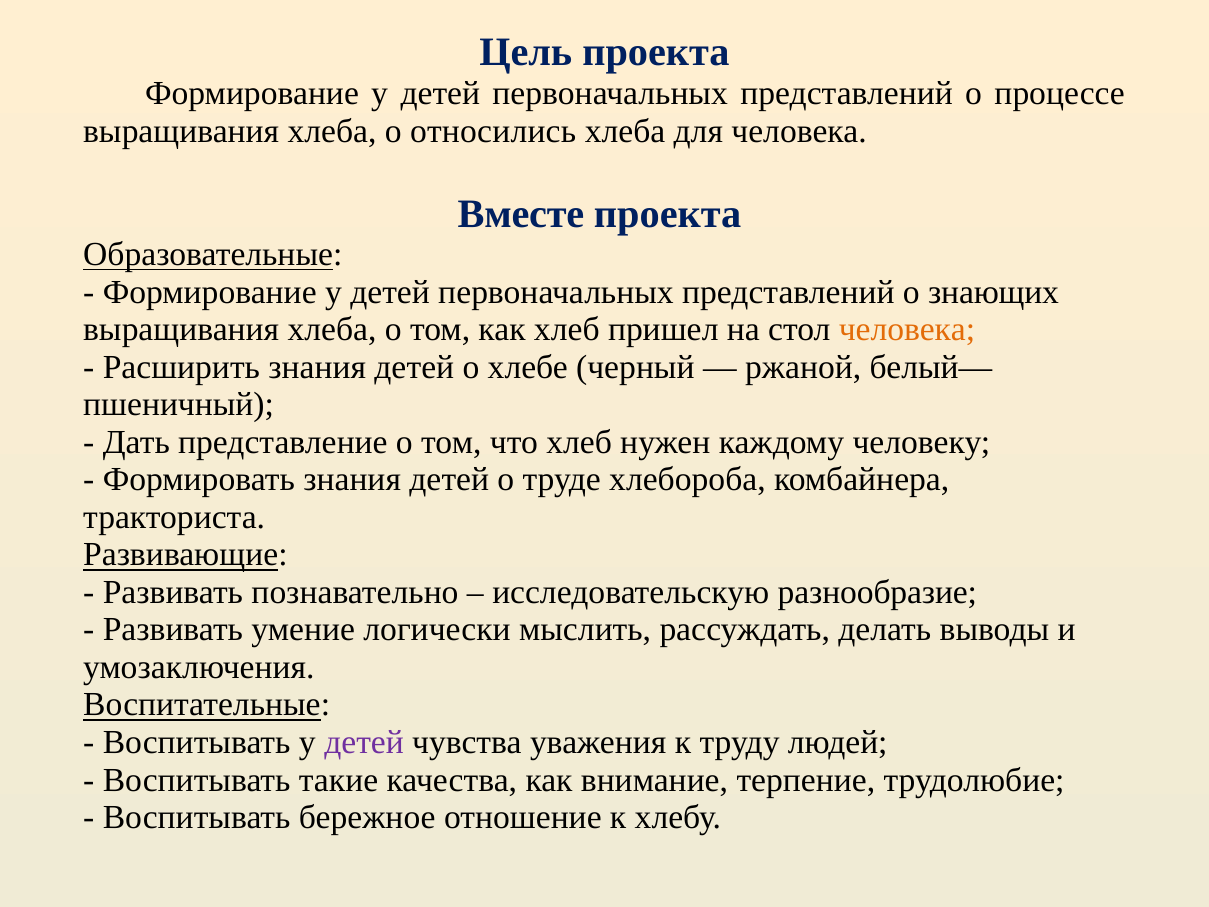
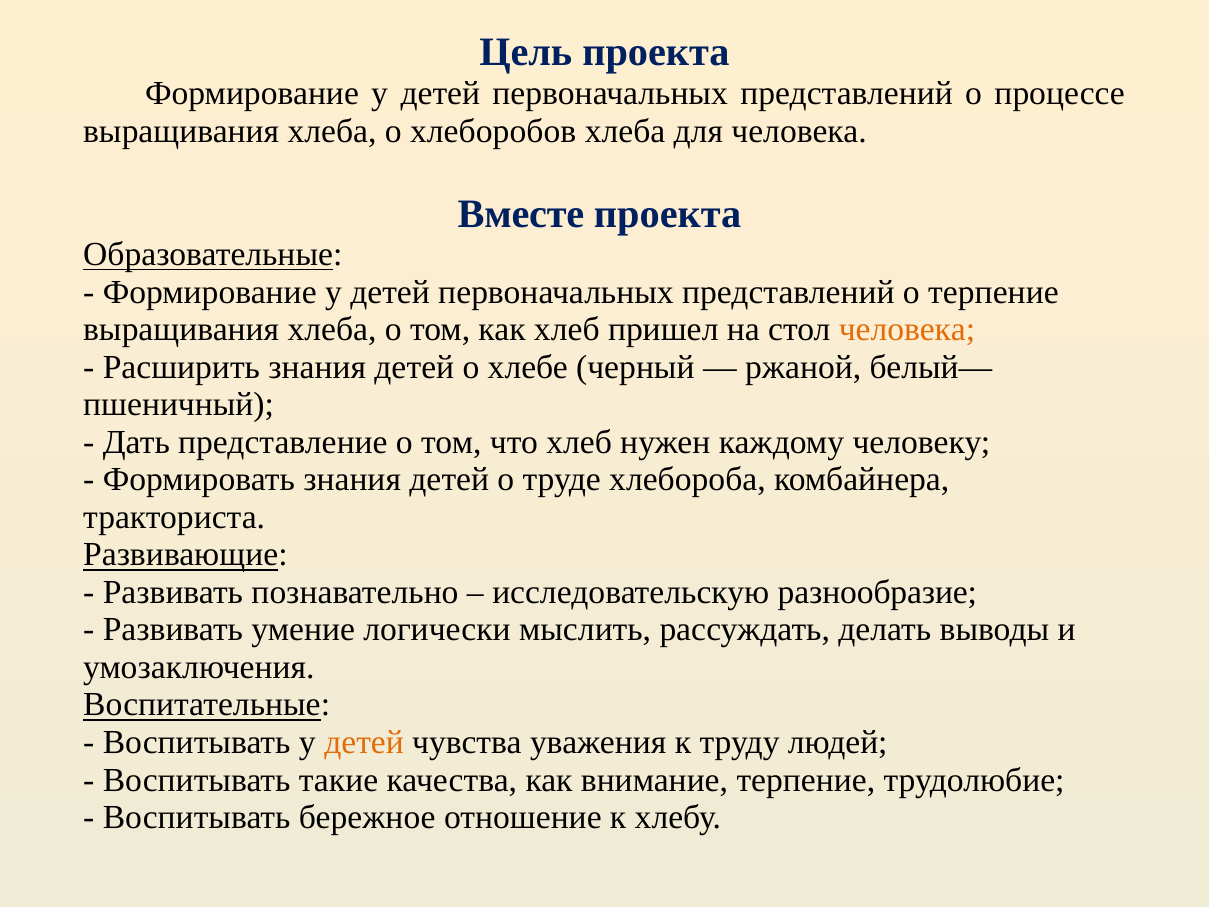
относились: относились -> хлеборобов (493, 131)
о знающих: знающих -> терпение (993, 292)
детей colour: purple -> orange (364, 742)
